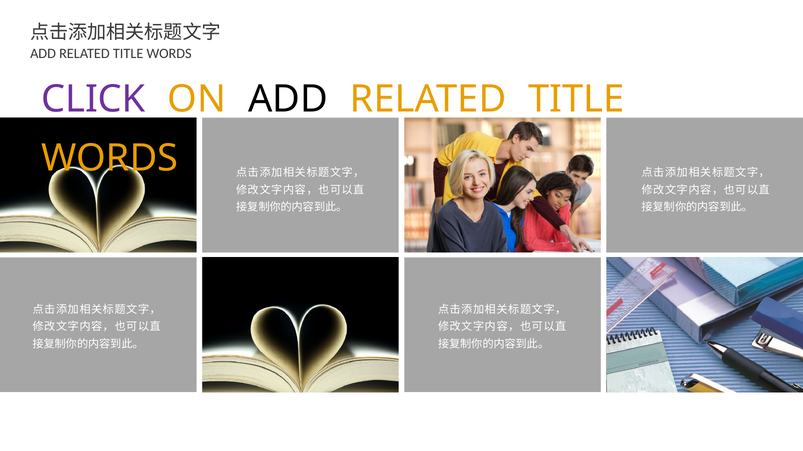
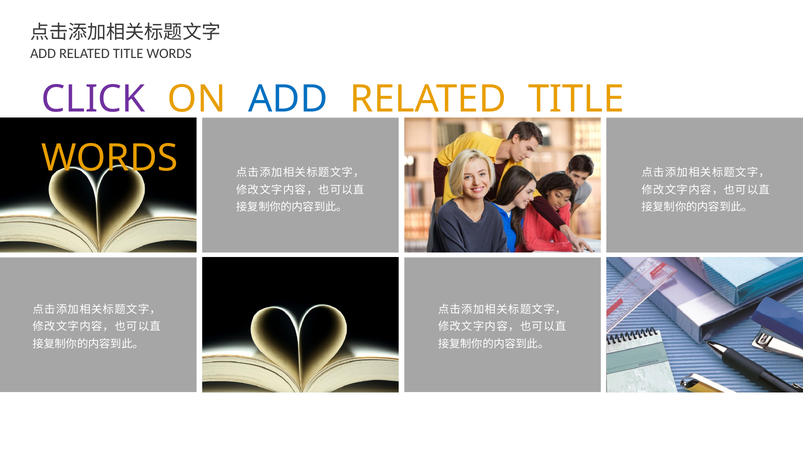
ADD colour: black -> blue (288, 99)
